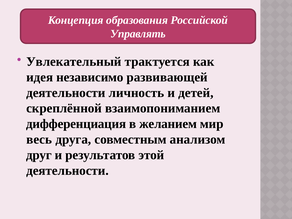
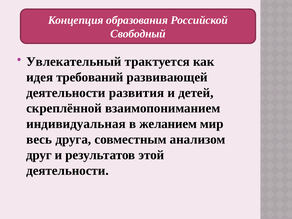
Управлять: Управлять -> Свободный (138, 34)
независимо: независимо -> требований (90, 77)
личность: личность -> развития (136, 93)
дифференциация: дифференциация -> индивидуальная (76, 124)
